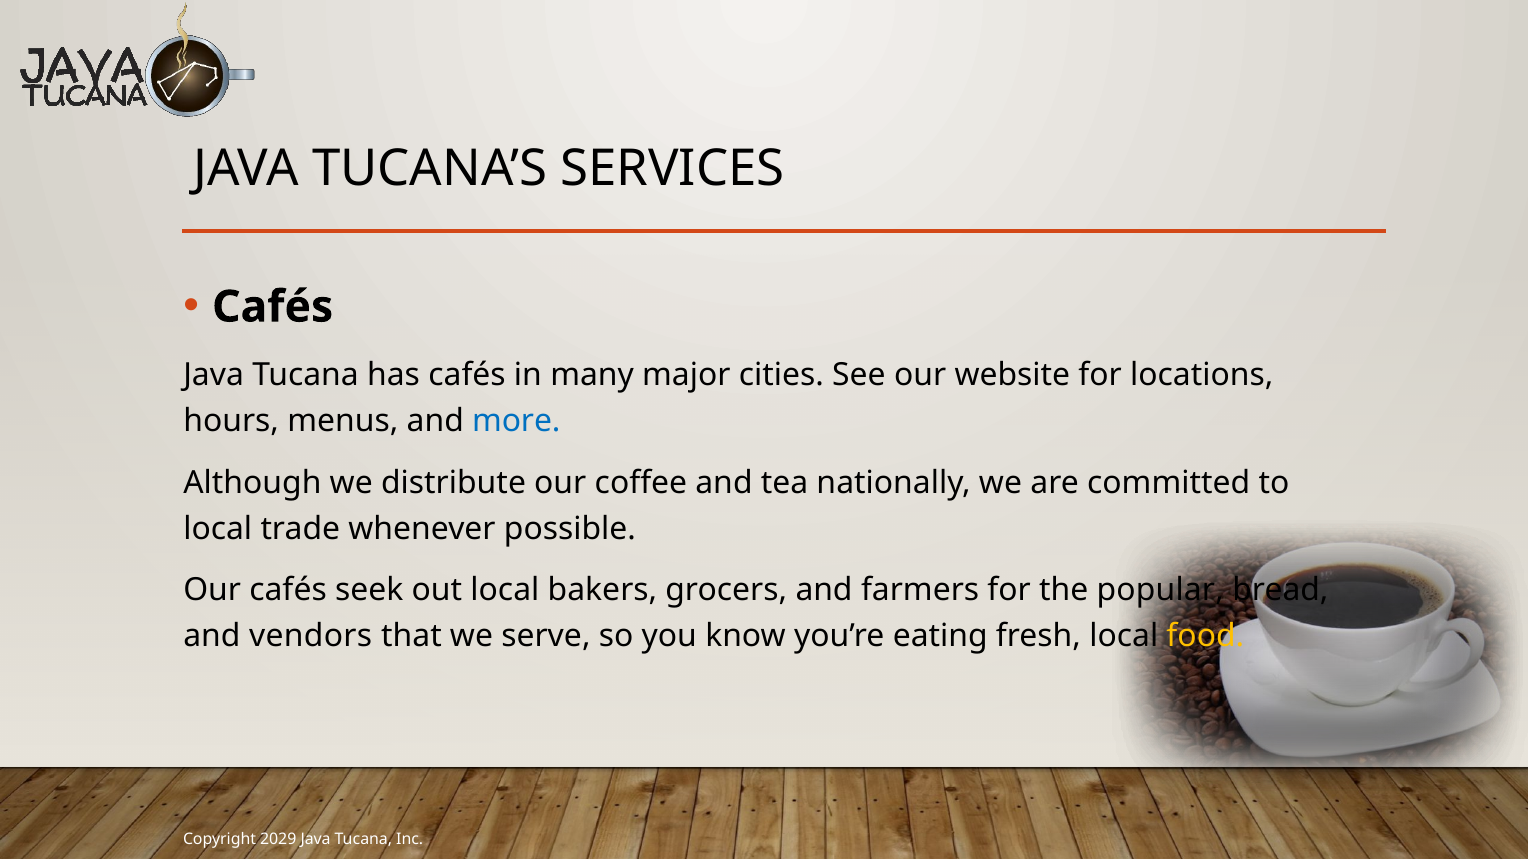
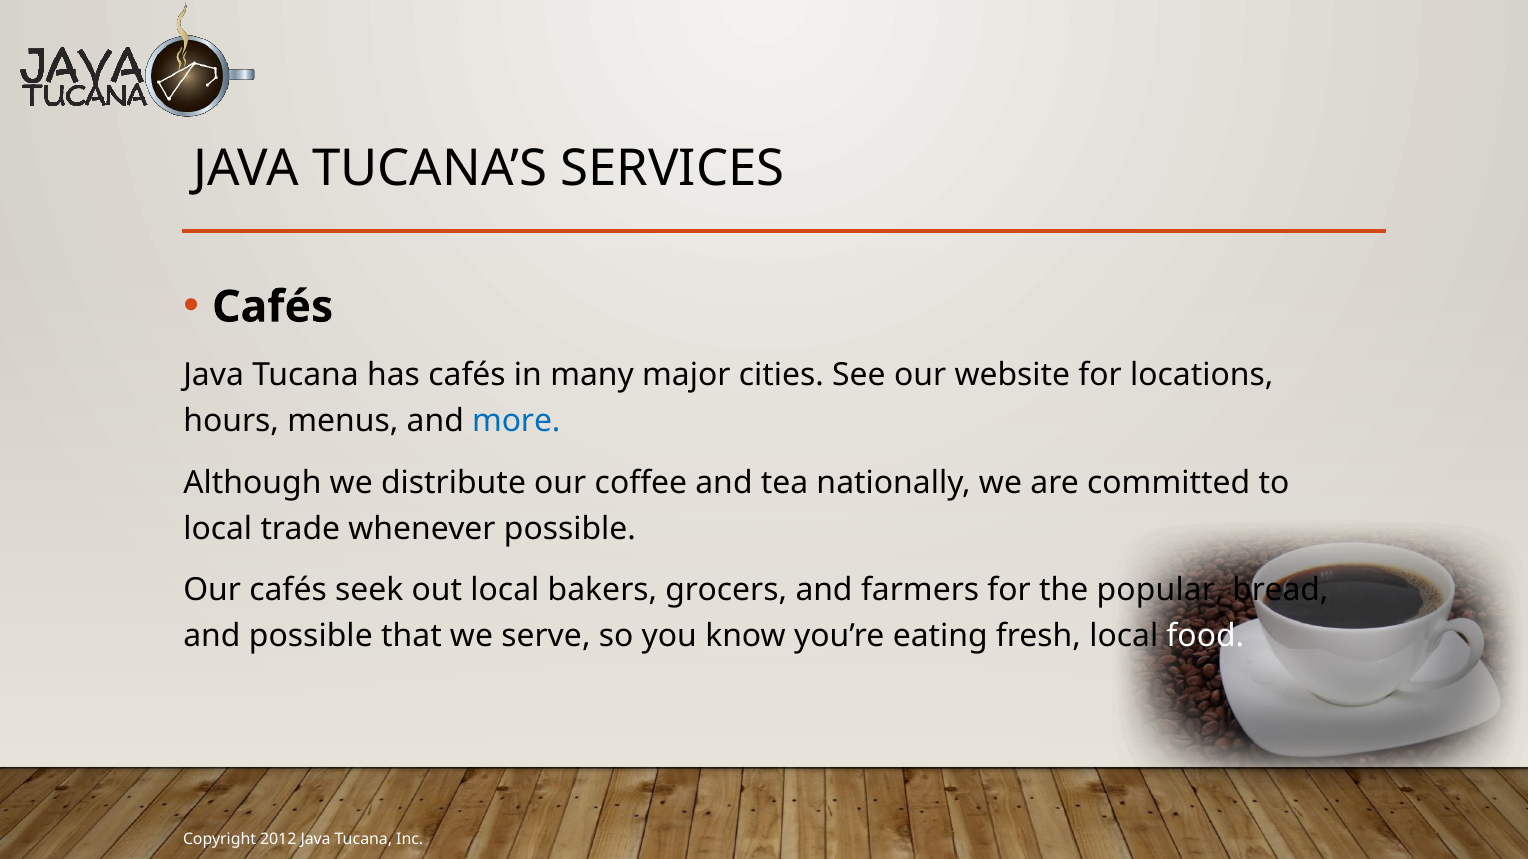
and vendors: vendors -> possible (311, 637)
food colour: yellow -> white (1205, 637)
2029: 2029 -> 2012 (278, 840)
